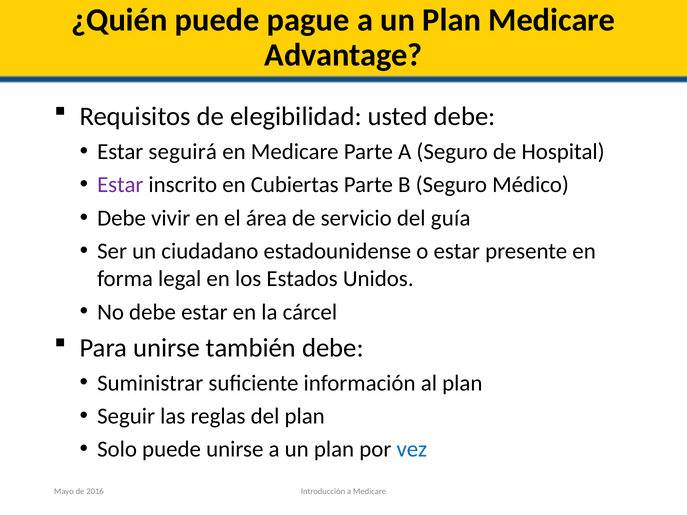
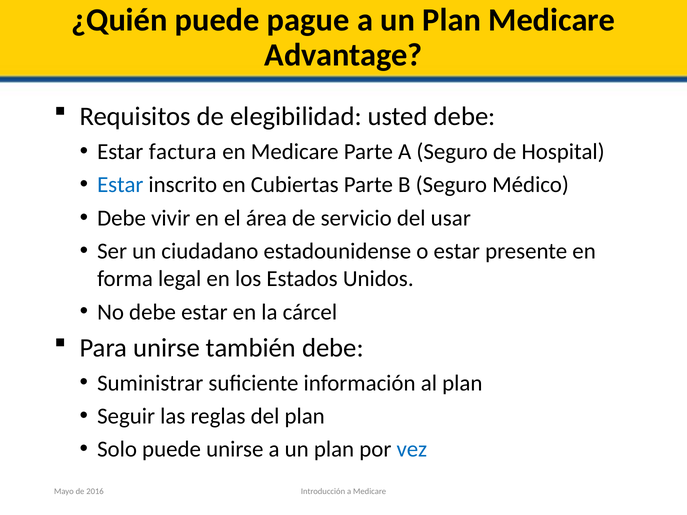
seguirá: seguirá -> factura (183, 152)
Estar colour: purple -> blue (120, 185)
guía: guía -> usar (451, 218)
